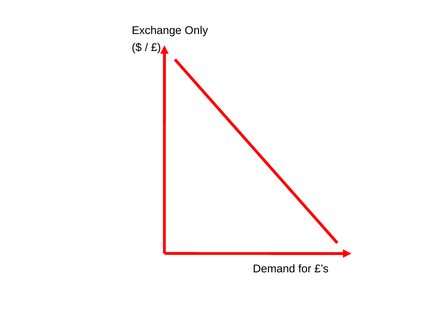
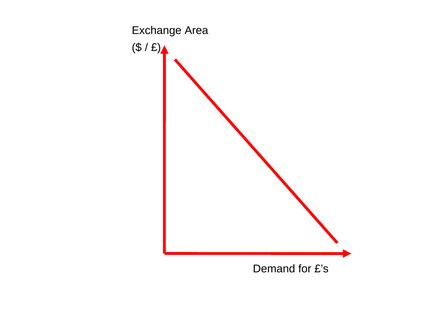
Only: Only -> Area (196, 30)
